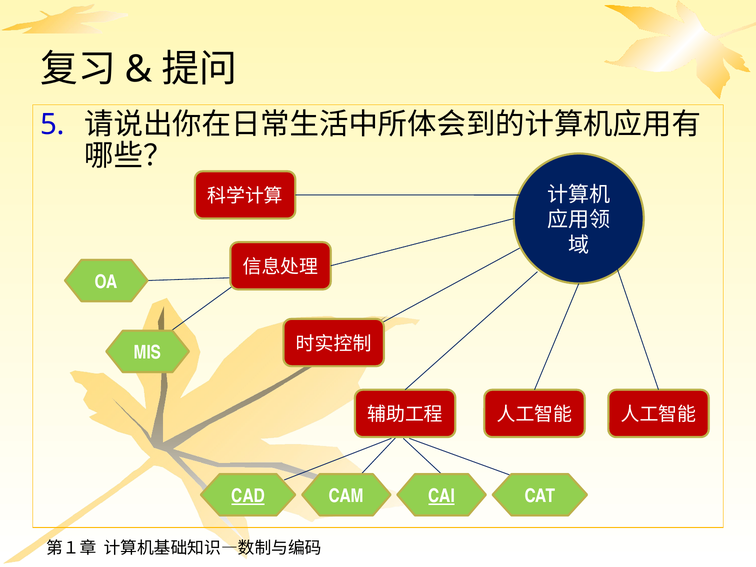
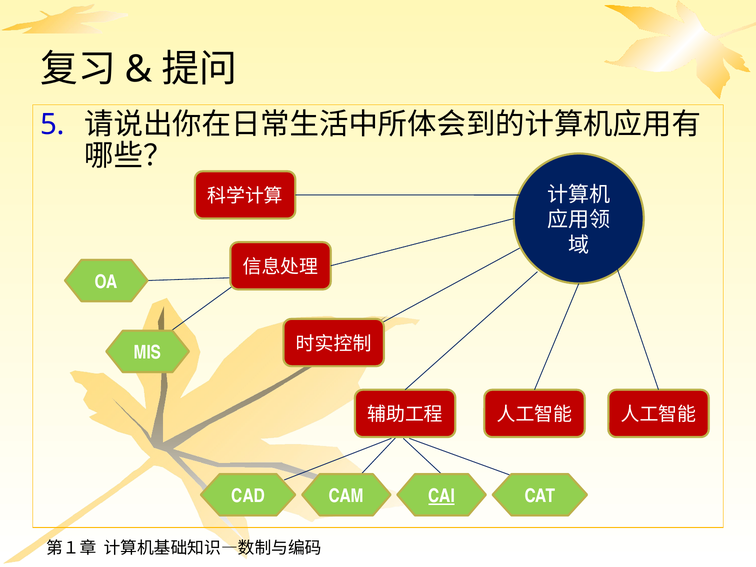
CAD underline: present -> none (248, 496)
